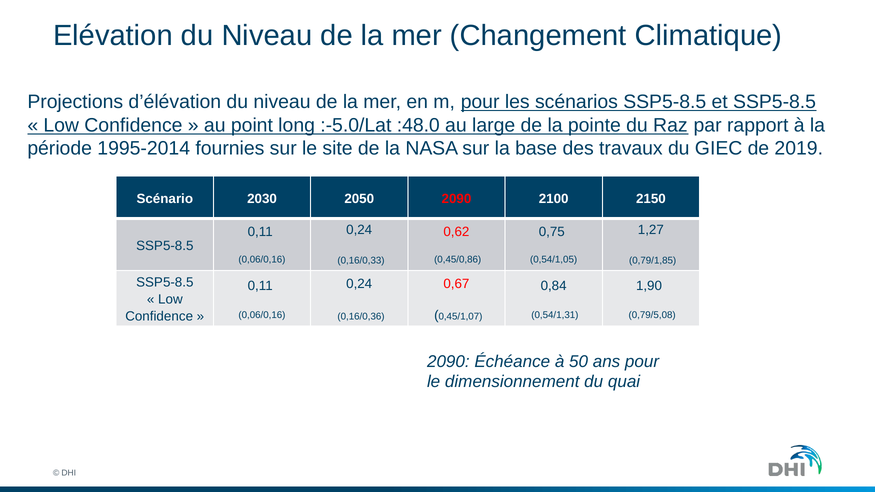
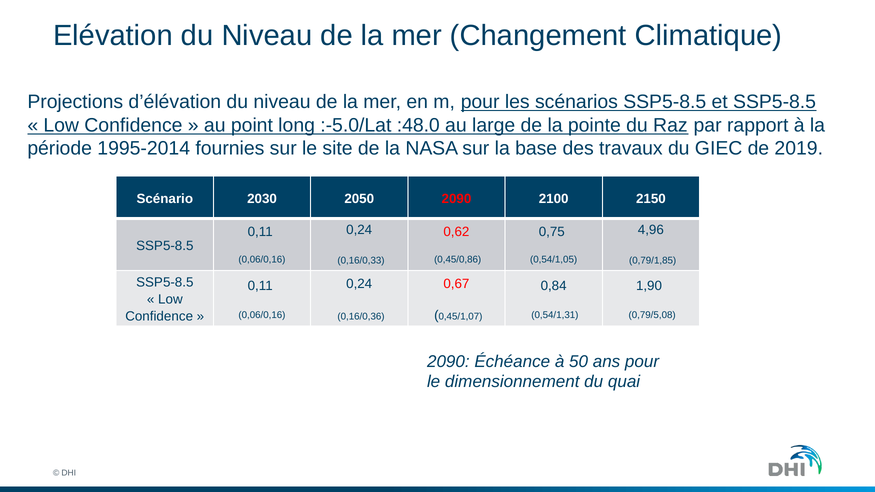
1,27: 1,27 -> 4,96 (651, 230)
